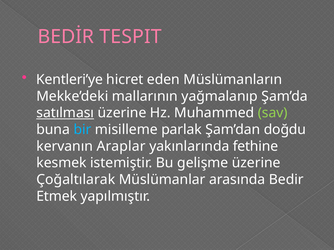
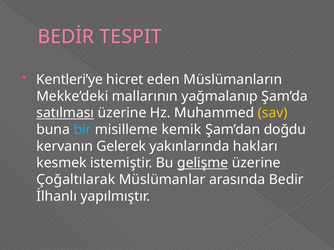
sav colour: light green -> yellow (273, 113)
parlak: parlak -> kemik (181, 130)
Araplar: Araplar -> Gelerek (121, 147)
fethine: fethine -> hakları (255, 147)
gelişme underline: none -> present (203, 163)
Etmek: Etmek -> İlhanlı (57, 197)
